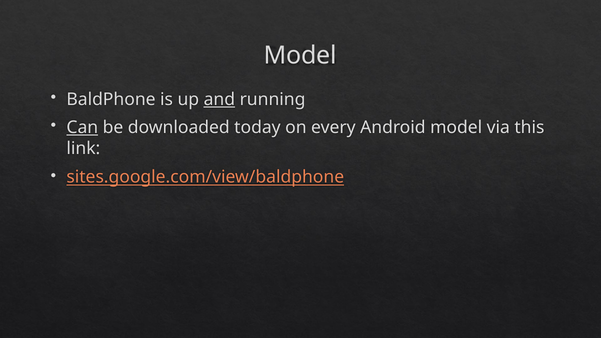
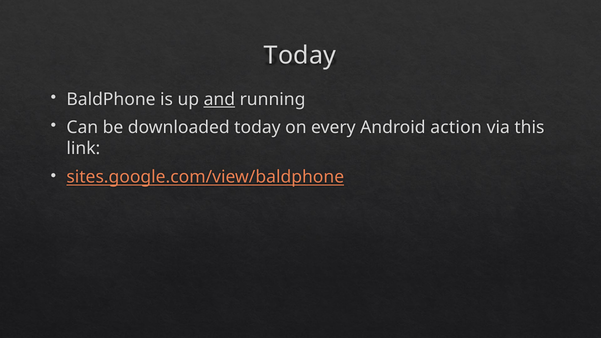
Model: Model -> Today (300, 56)
Can underline: present -> none (82, 128)
Android model: model -> action (456, 128)
